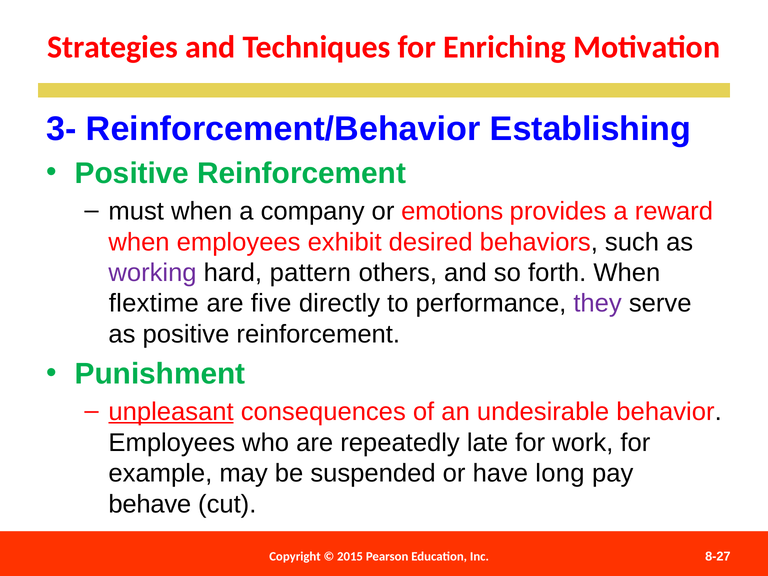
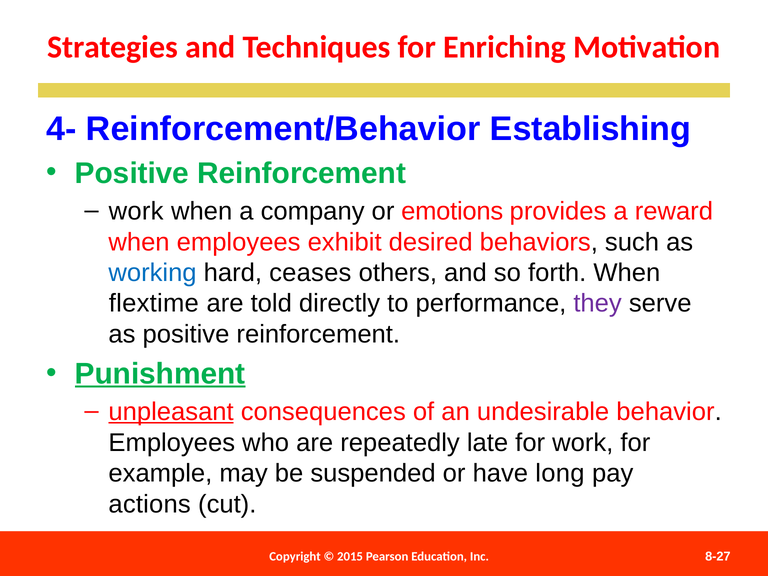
3-: 3- -> 4- (61, 129)
must: must -> work (136, 211)
working colour: purple -> blue (153, 273)
pattern: pattern -> ceases (310, 273)
five: five -> told (271, 303)
Punishment underline: none -> present (160, 374)
behave: behave -> actions (150, 504)
